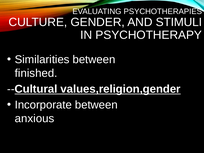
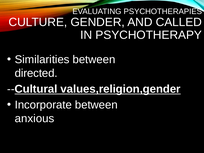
STIMULI: STIMULI -> CALLED (179, 22)
finished: finished -> directed (36, 73)
